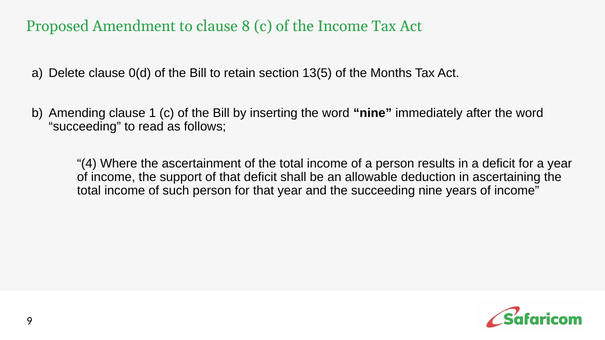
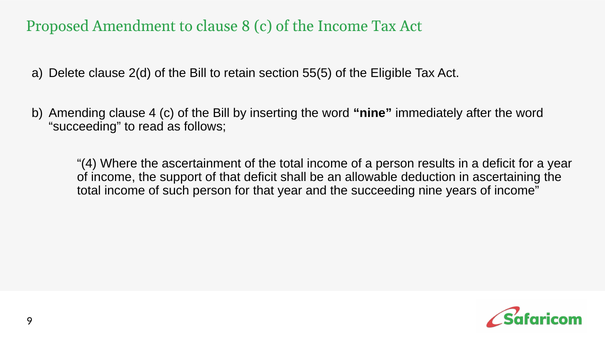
0(d: 0(d -> 2(d (140, 73)
13(5: 13(5 -> 55(5 (317, 73)
Months: Months -> Eligible (391, 73)
clause 1: 1 -> 4 (152, 113)
